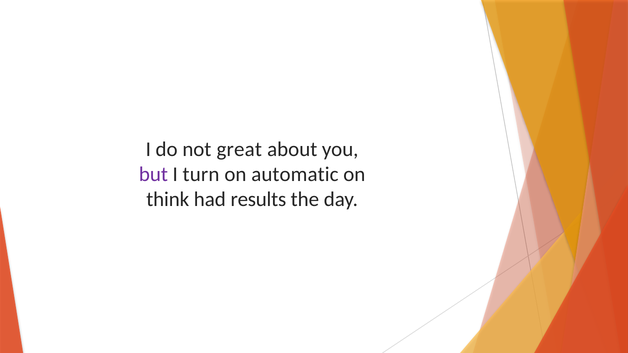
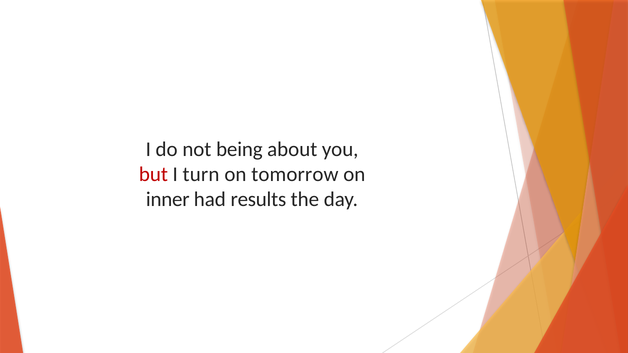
great: great -> being (239, 149)
but colour: purple -> red (153, 174)
automatic: automatic -> tomorrow (295, 174)
think: think -> inner (168, 200)
